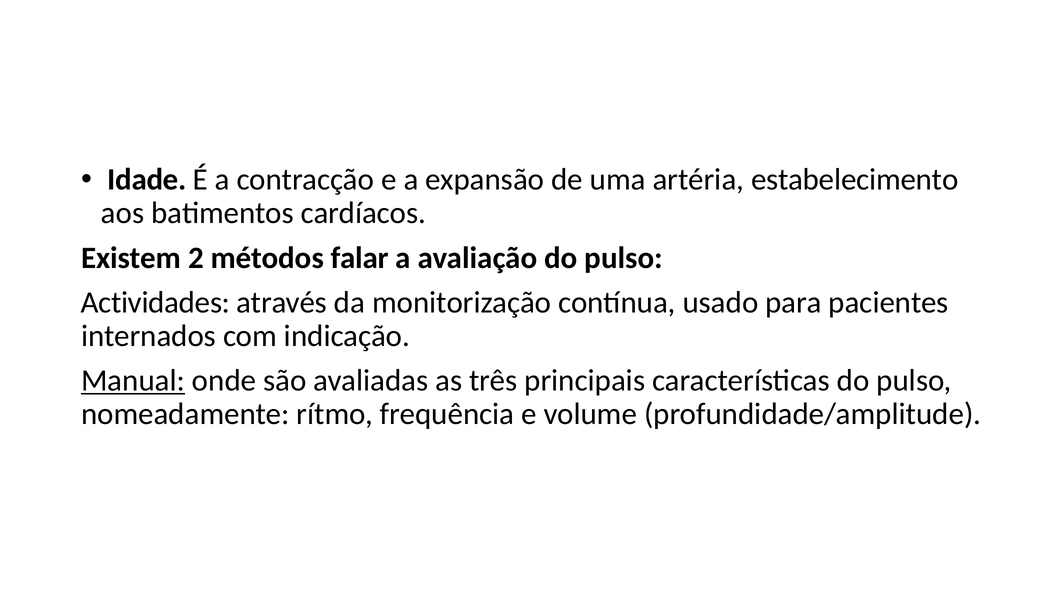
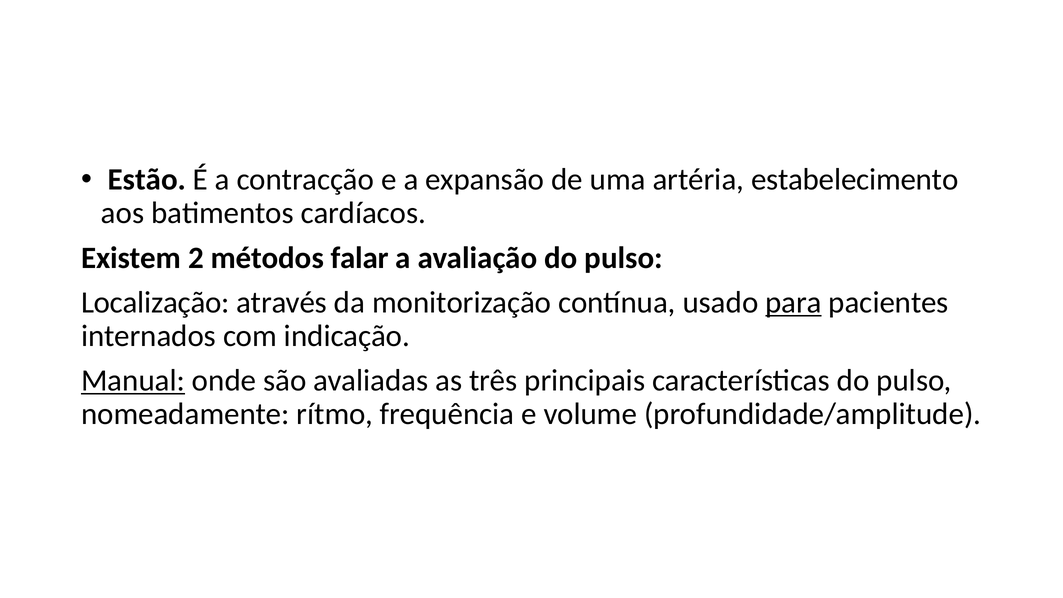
Idade: Idade -> Estão (147, 180)
Actividades: Actividades -> Localização (155, 302)
para underline: none -> present (793, 302)
